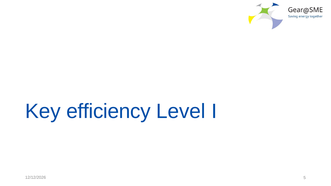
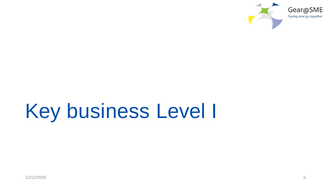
efficiency: efficiency -> business (108, 111)
